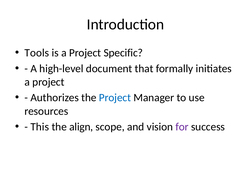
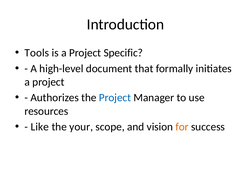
This: This -> Like (40, 126)
align: align -> your (81, 126)
for colour: purple -> orange (182, 126)
